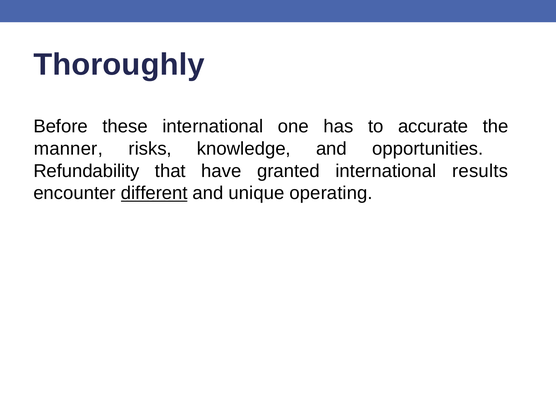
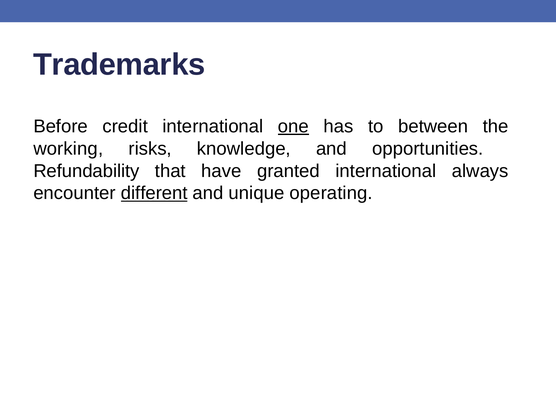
Thoroughly: Thoroughly -> Trademarks (119, 65)
these: these -> credit (125, 126)
one underline: none -> present (293, 126)
accurate: accurate -> between (433, 126)
manner: manner -> working (68, 149)
results: results -> always (480, 171)
